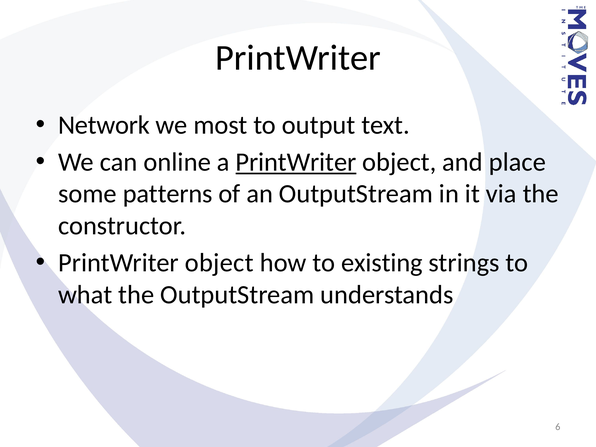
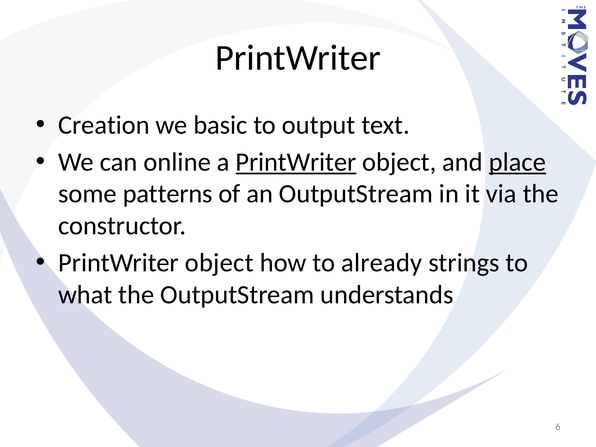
Network: Network -> Creation (104, 125)
most: most -> basic (220, 125)
place underline: none -> present (517, 162)
existing: existing -> already (382, 263)
